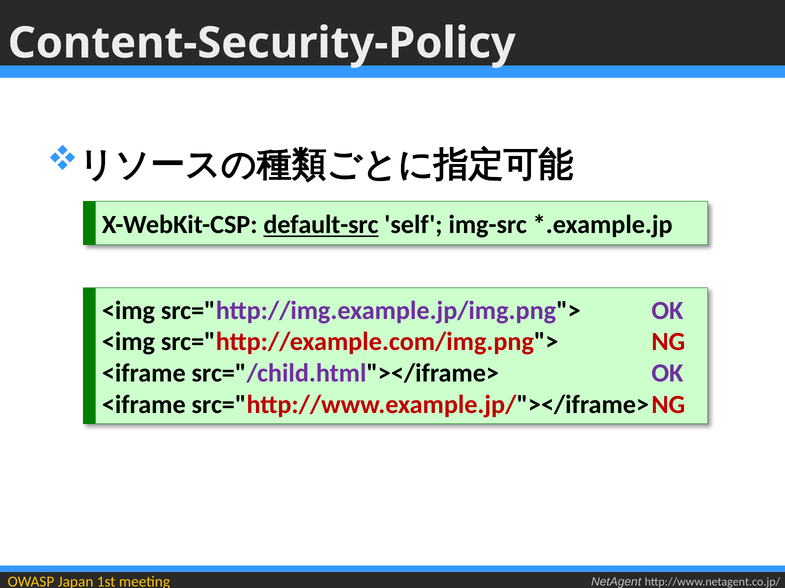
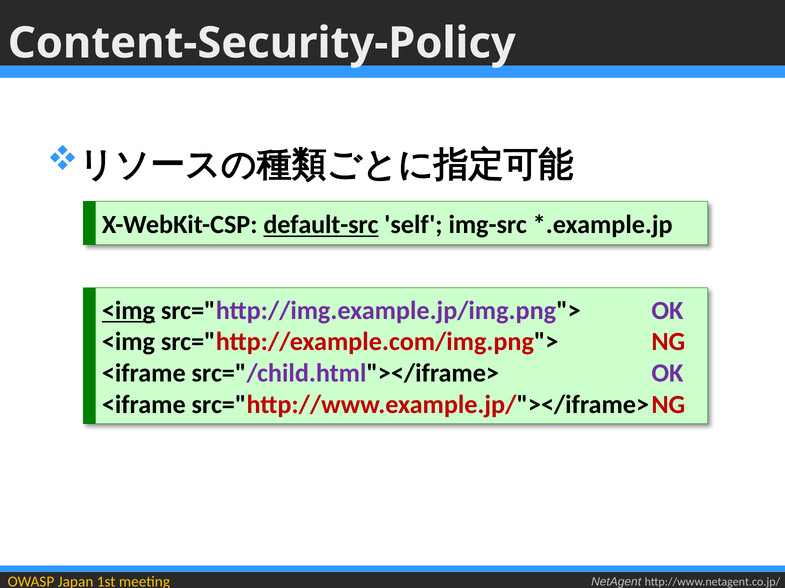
<img underline: none -> present (128, 311)
